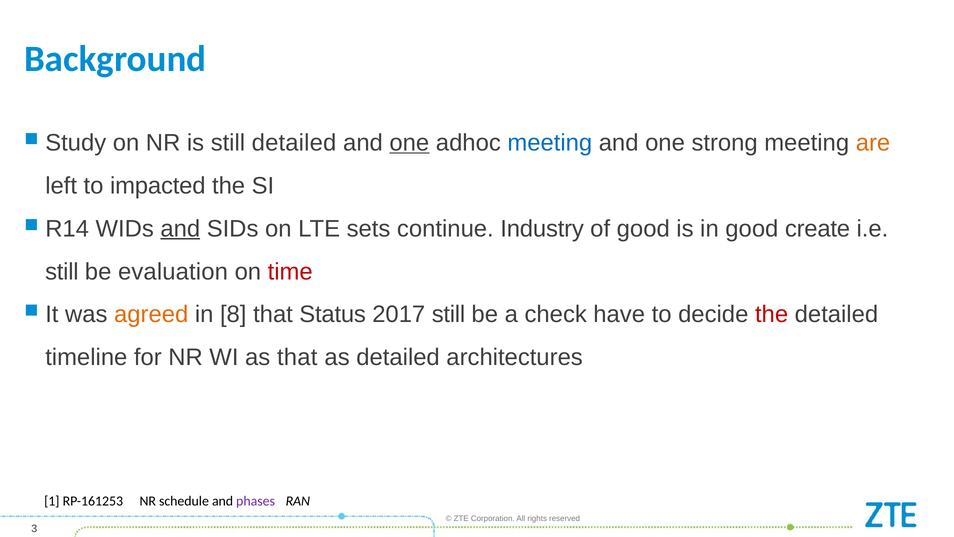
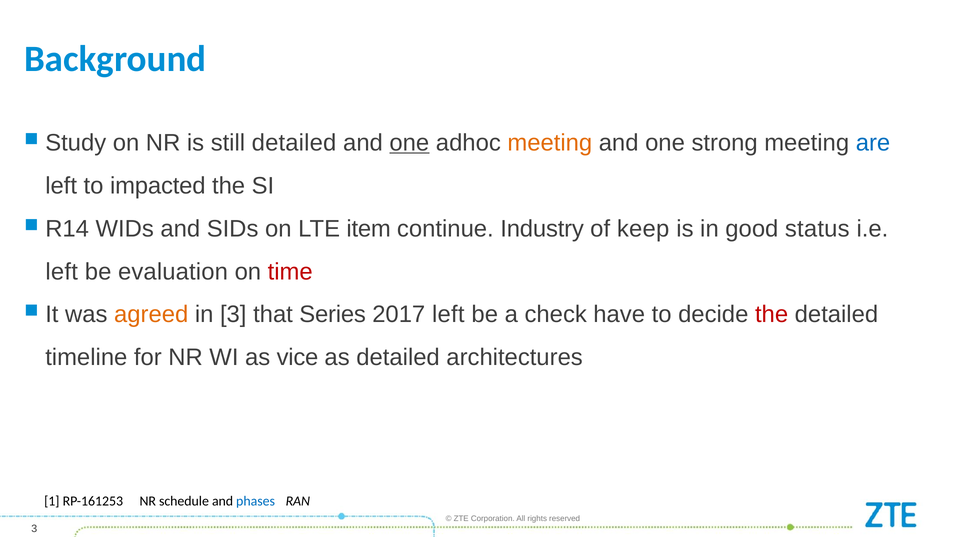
meeting colour: blue -> orange (550, 143)
are colour: orange -> blue (873, 143)
and underline: present -> none (180, 229)
sets: sets -> item (369, 229)
of good: good -> keep (643, 229)
create: create -> status (817, 229)
still: still -> left (62, 271)
in 8: 8 -> 3 (233, 314)
Status: Status -> Series (333, 314)
2017 still: still -> left (448, 314)
as that: that -> vice (297, 357)
phases colour: purple -> blue (256, 501)
